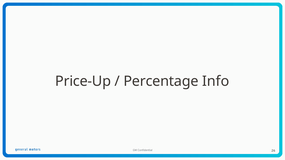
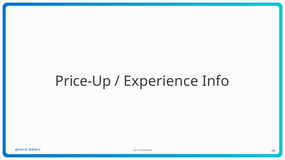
Percentage: Percentage -> Experience (161, 81)
